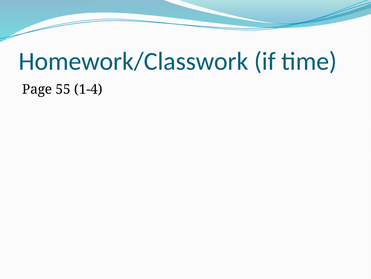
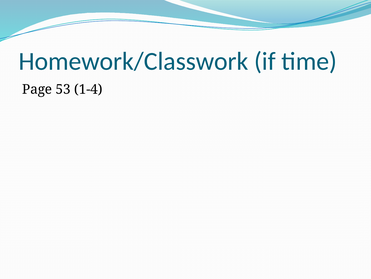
55: 55 -> 53 (63, 89)
